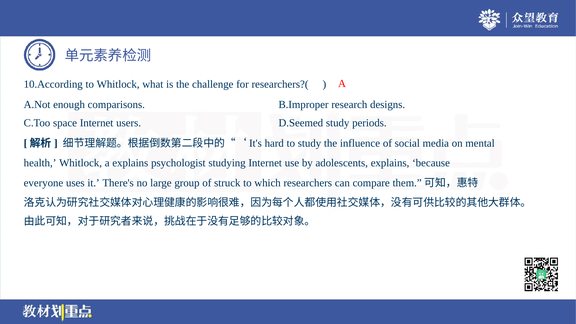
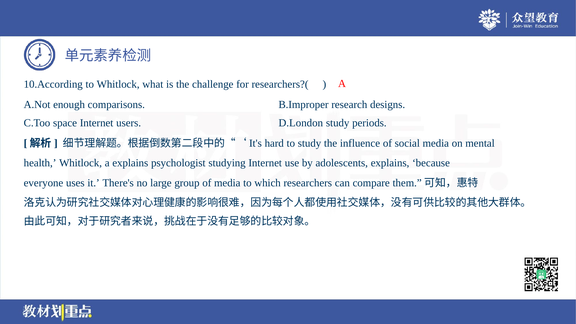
D.Seemed: D.Seemed -> D.London (301, 123)
of struck: struck -> media (227, 183)
